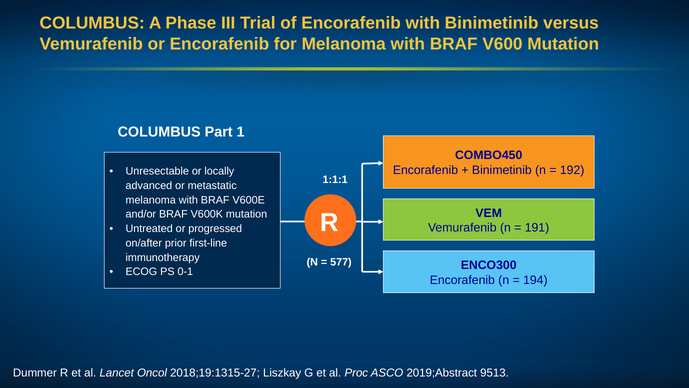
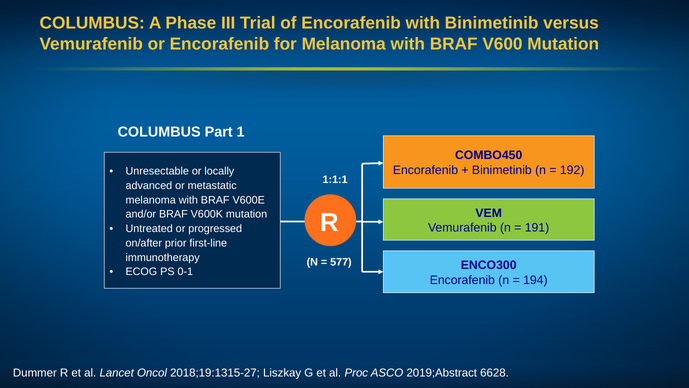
9513: 9513 -> 6628 (495, 373)
